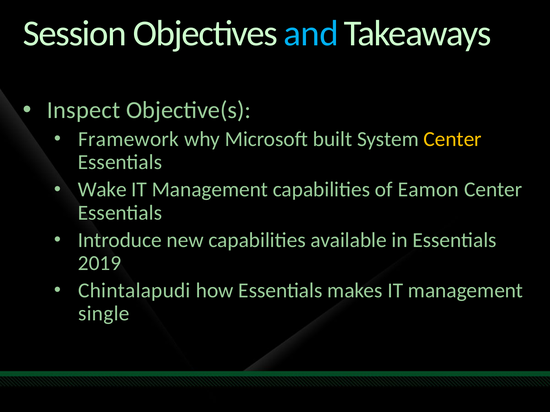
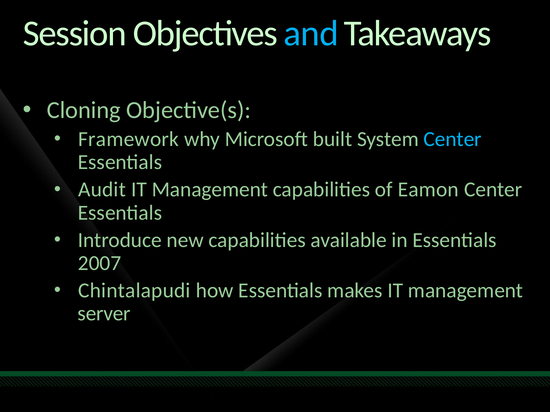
Inspect: Inspect -> Cloning (84, 110)
Center colour: yellow -> light blue (453, 139)
Wake: Wake -> Audit (102, 190)
2019: 2019 -> 2007 (100, 263)
single: single -> server (104, 314)
